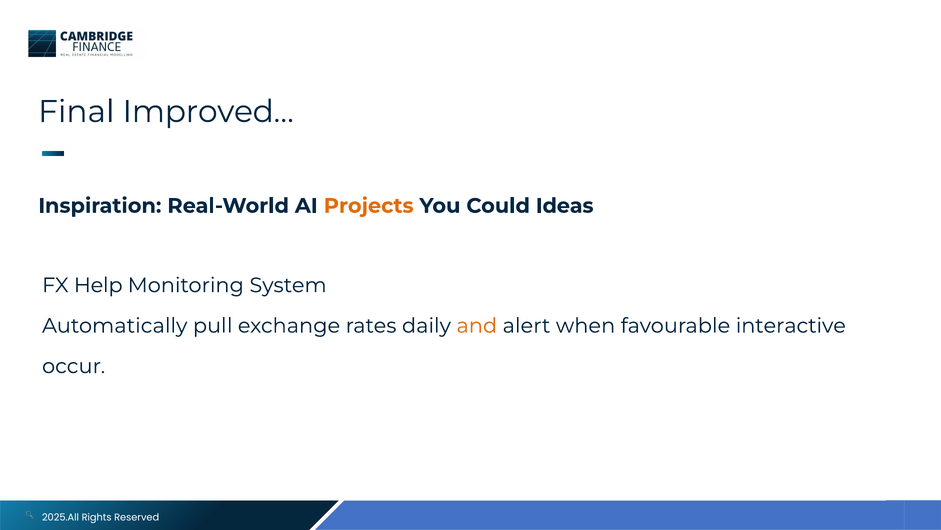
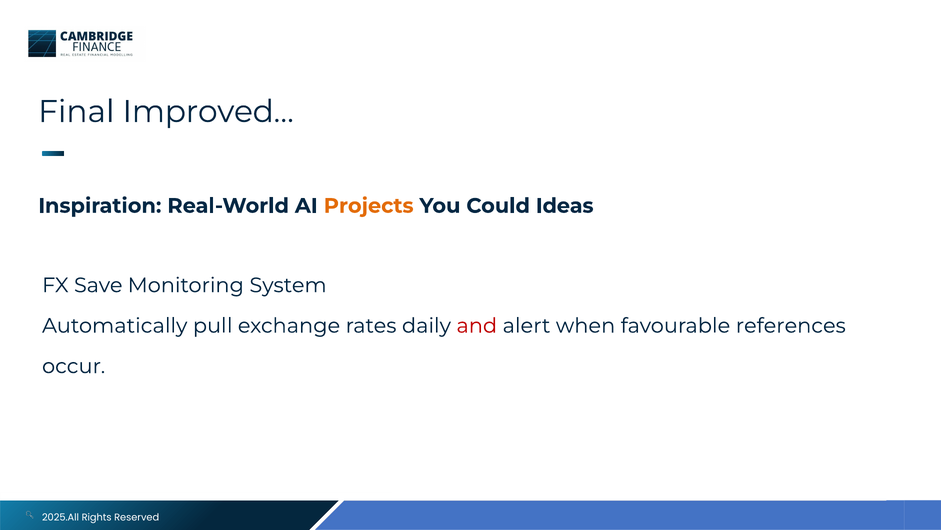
Help: Help -> Save (98, 285)
and colour: orange -> red (477, 325)
interactive: interactive -> references (791, 325)
